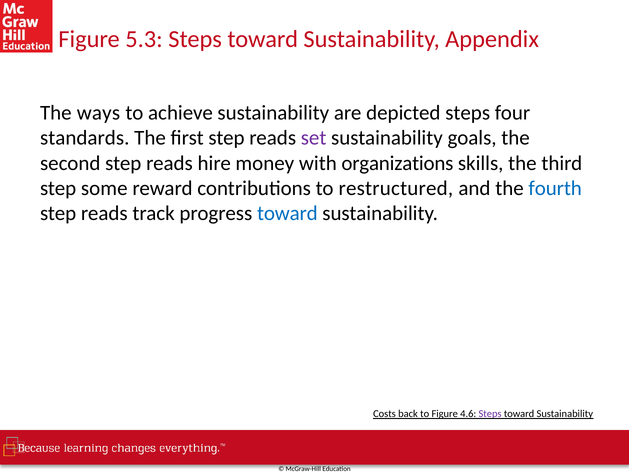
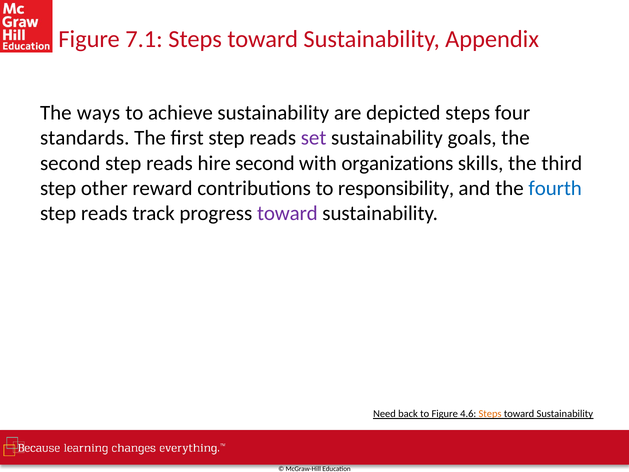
5.3: 5.3 -> 7.1 (144, 39)
hire money: money -> second (265, 163)
some: some -> other (104, 188)
restructured: restructured -> responsibility (396, 188)
toward colour: blue -> purple (287, 213)
Costs: Costs -> Need (384, 414)
Steps colour: purple -> orange (490, 414)
